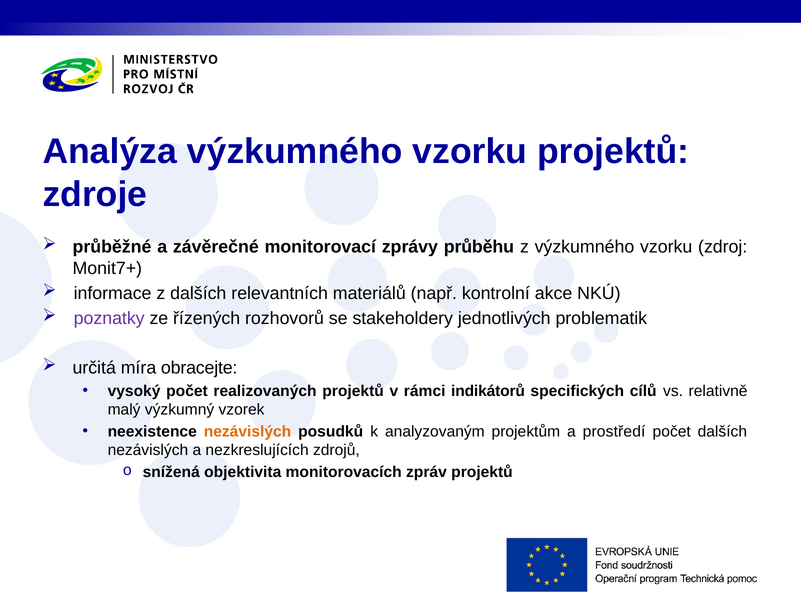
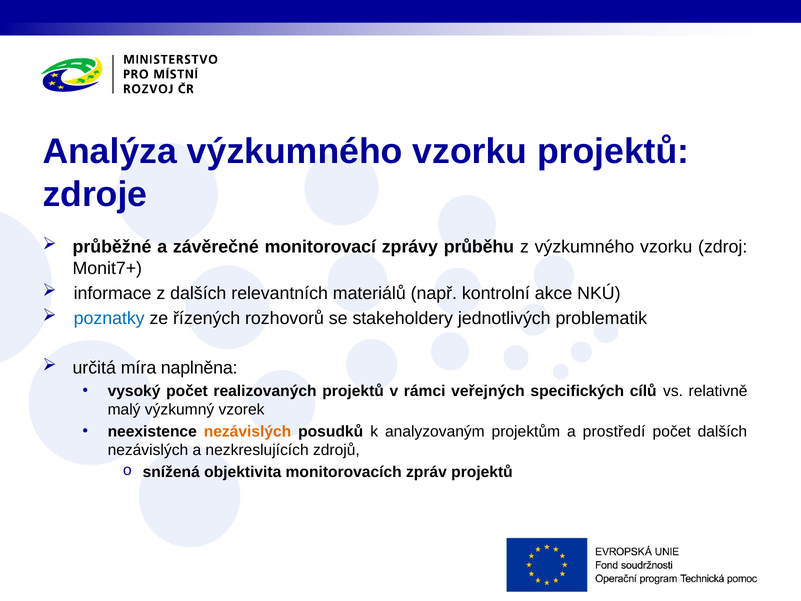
poznatky colour: purple -> blue (109, 318)
obracejte: obracejte -> naplněna (199, 368)
indikátorů: indikátorů -> veřejných (488, 391)
